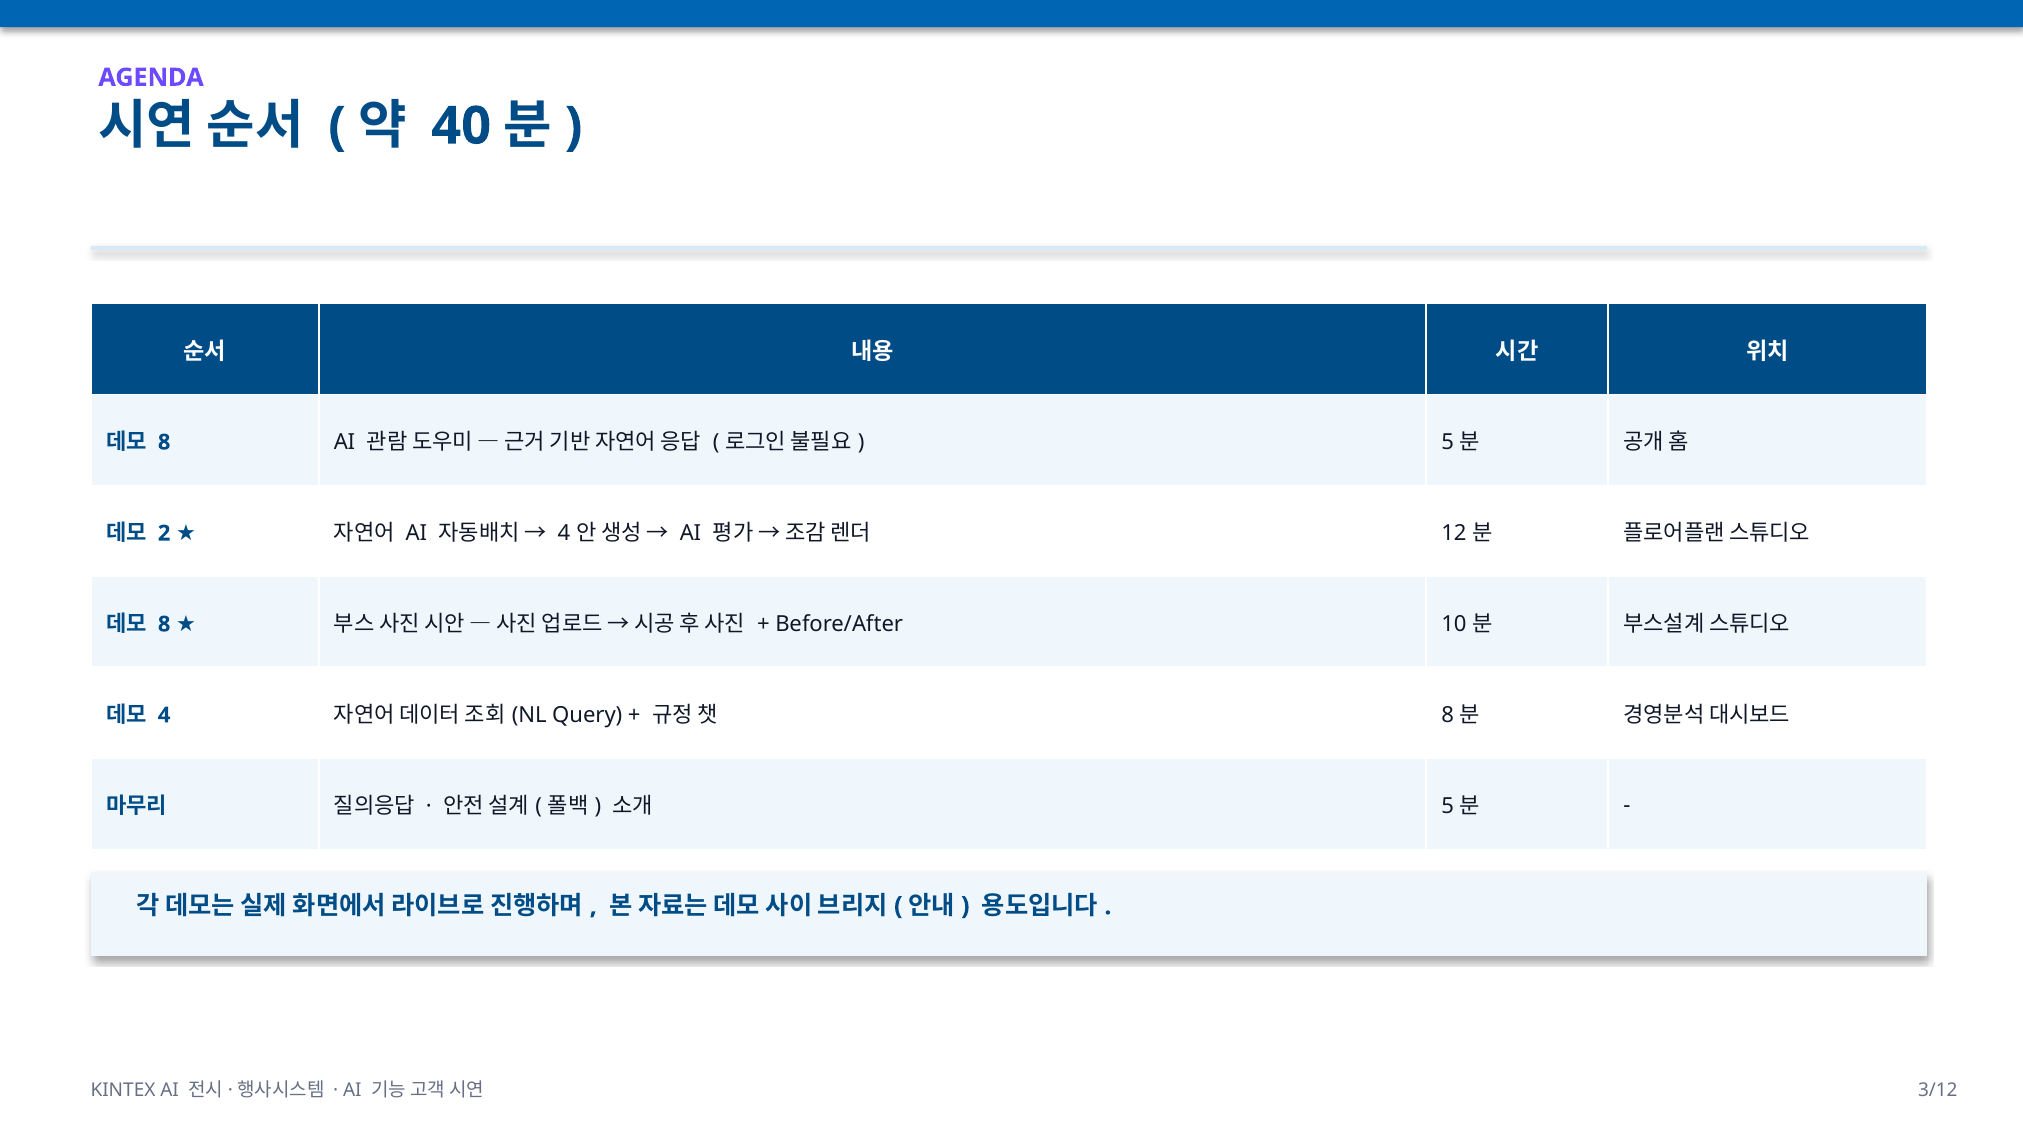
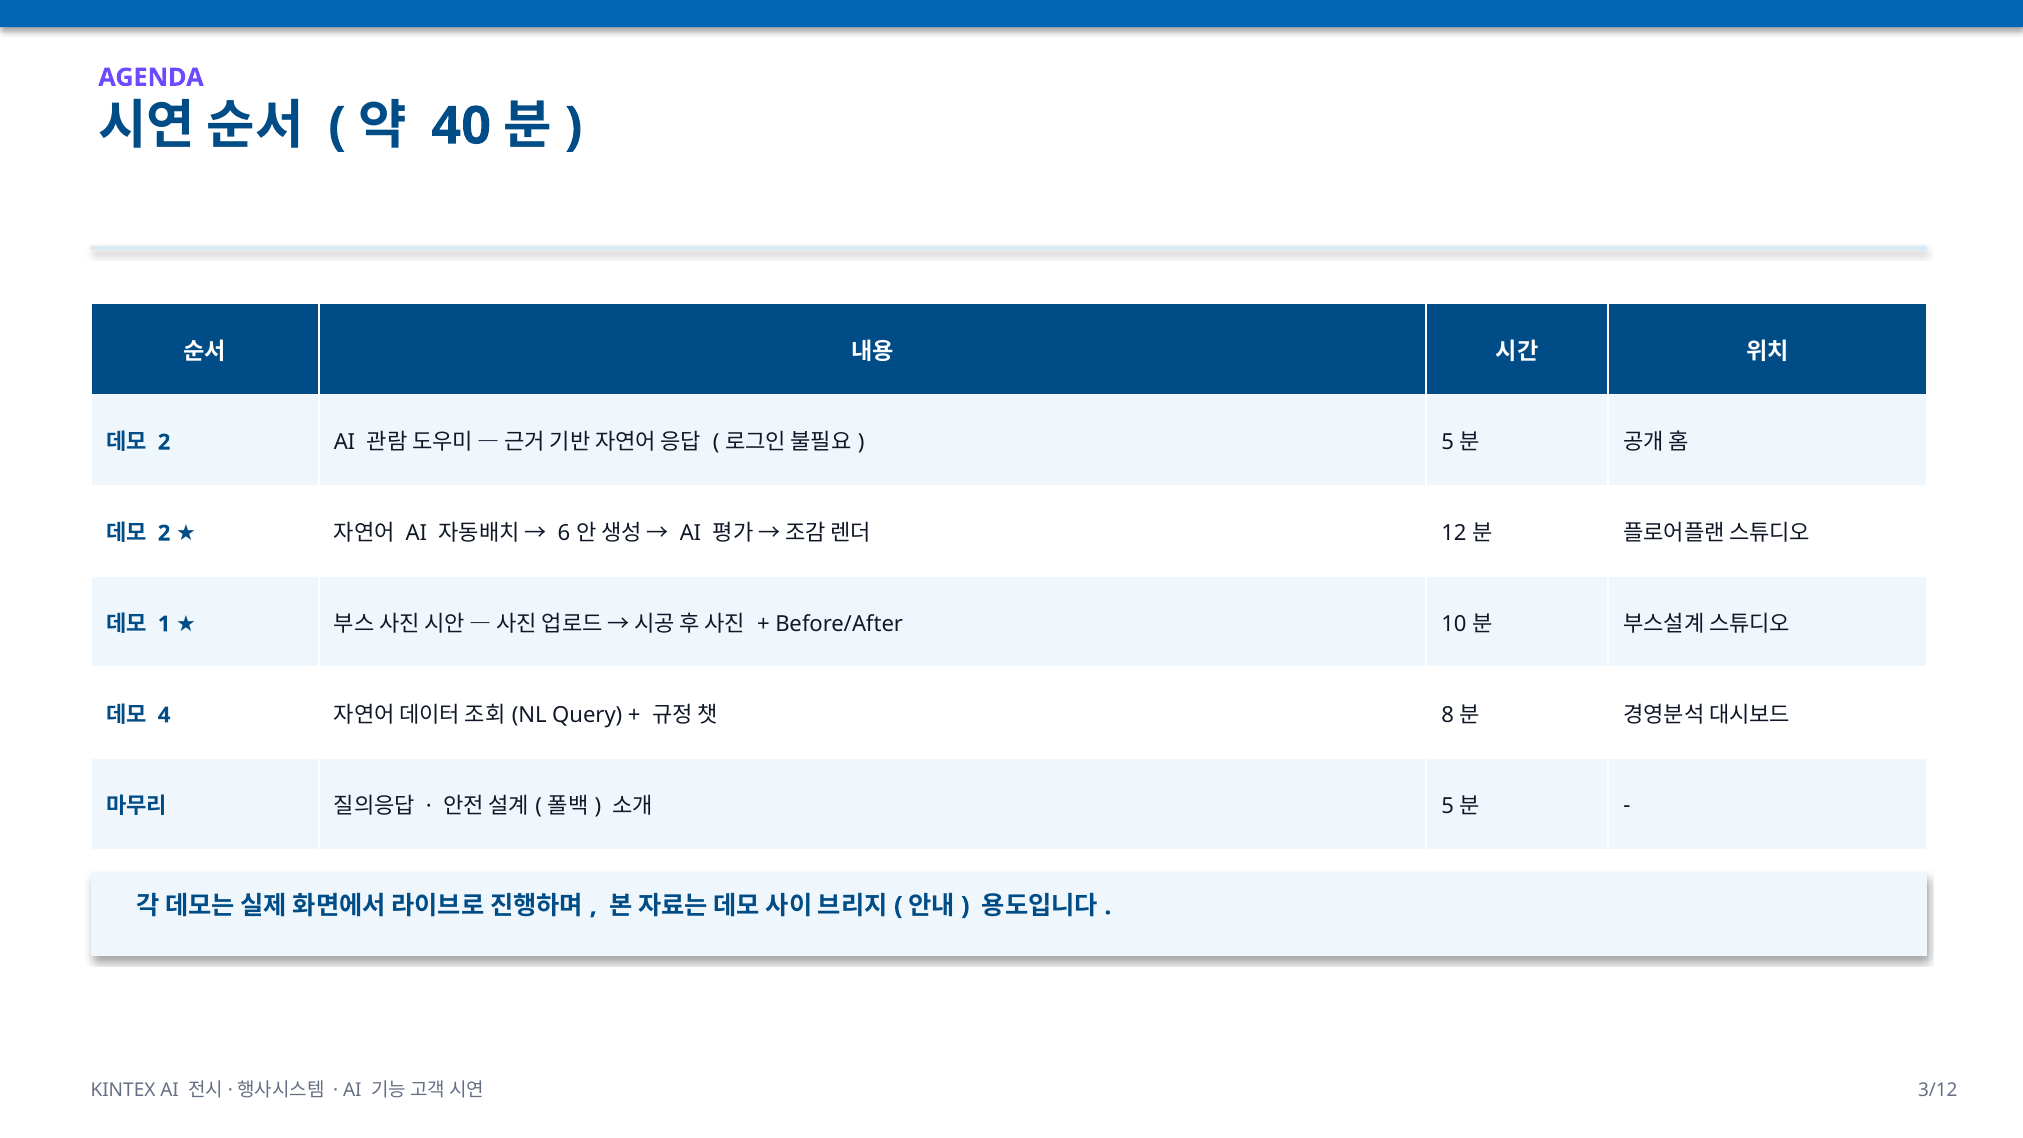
8: 8 -> 2 (164, 442)
4: 4 -> 6 (564, 533)
8: 8 -> 1 (164, 624)
